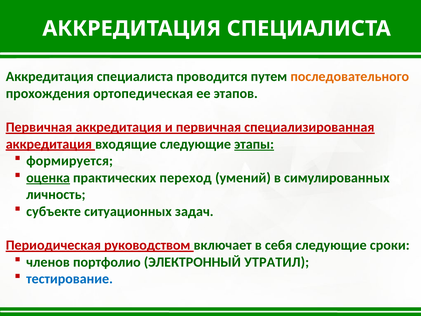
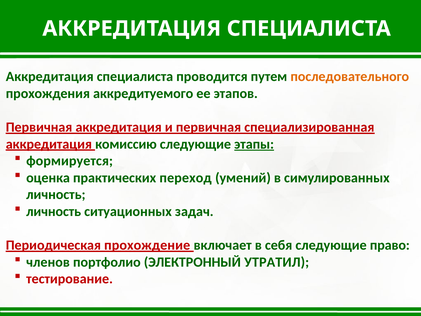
ортопедическая: ортопедическая -> аккредитуемого (143, 93)
входящие: входящие -> комиссию (126, 144)
оценка underline: present -> none (48, 178)
субъекте: субъекте -> личность (54, 211)
руководством: руководством -> прохождение (147, 245)
сроки: сроки -> право (390, 245)
тестирование colour: blue -> red (70, 279)
